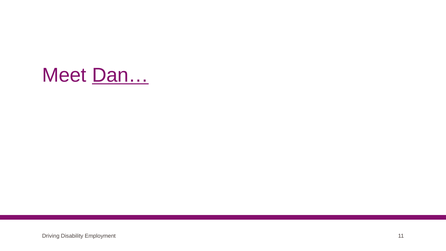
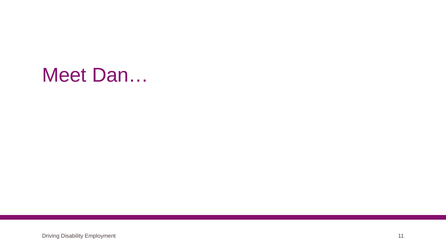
Dan… underline: present -> none (120, 75)
